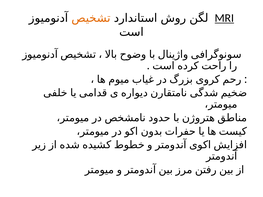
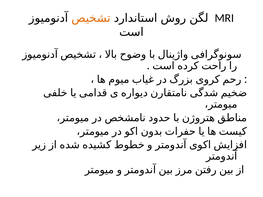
MRI underline: present -> none (224, 18)
